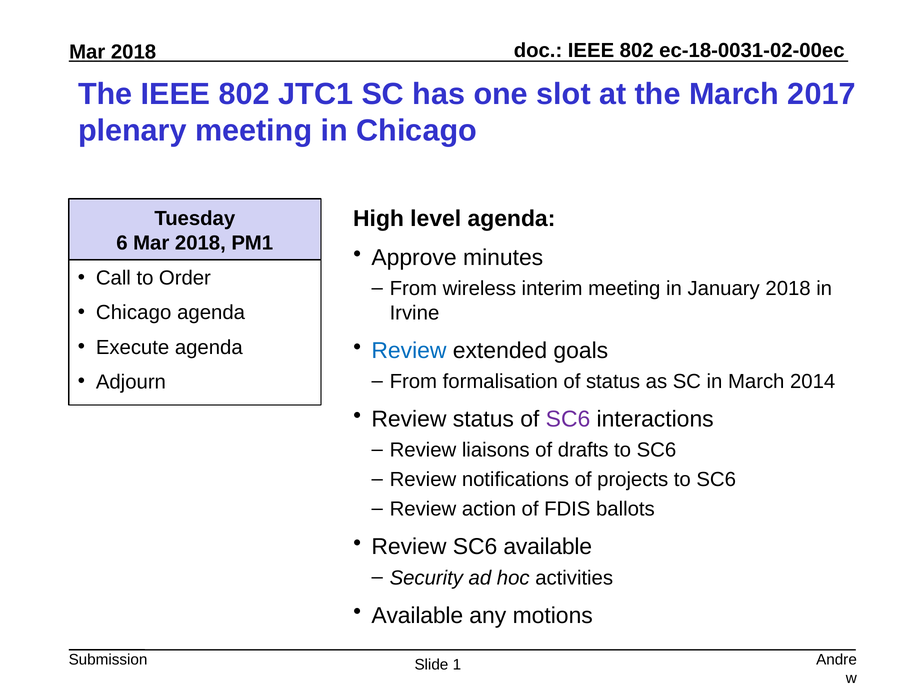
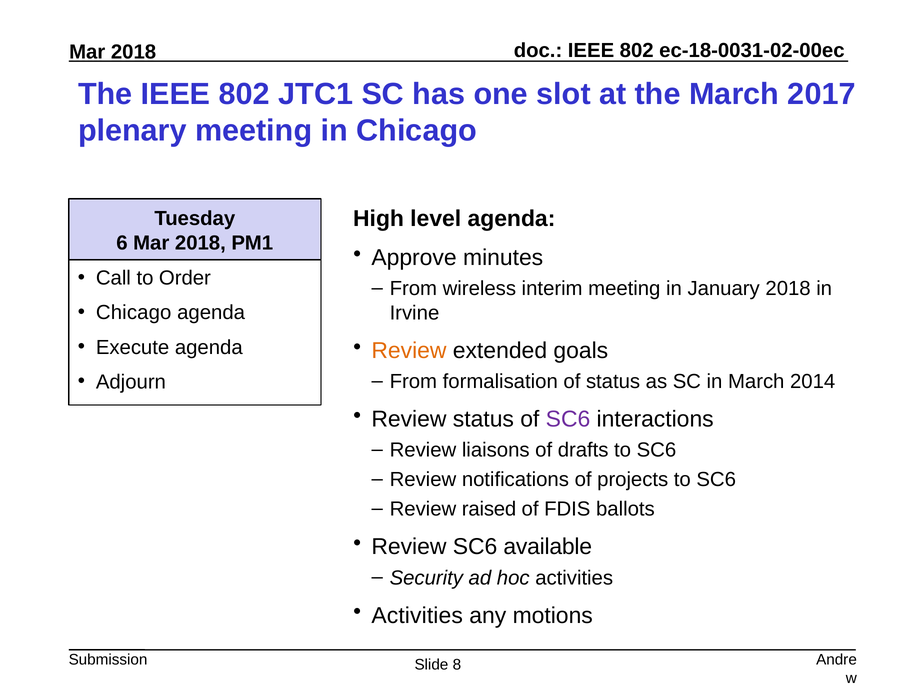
Review colour: blue -> orange (409, 351)
action: action -> raised (489, 509)
Available: Available -> Activities (417, 615)
1: 1 -> 8 (457, 664)
